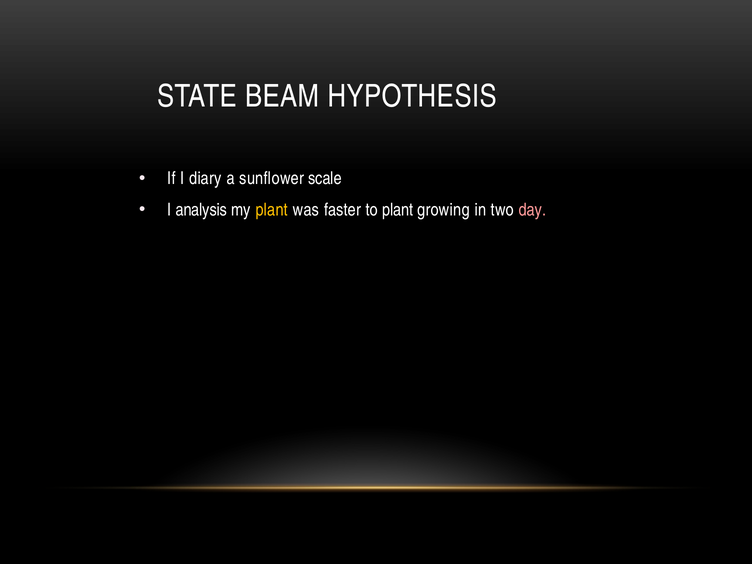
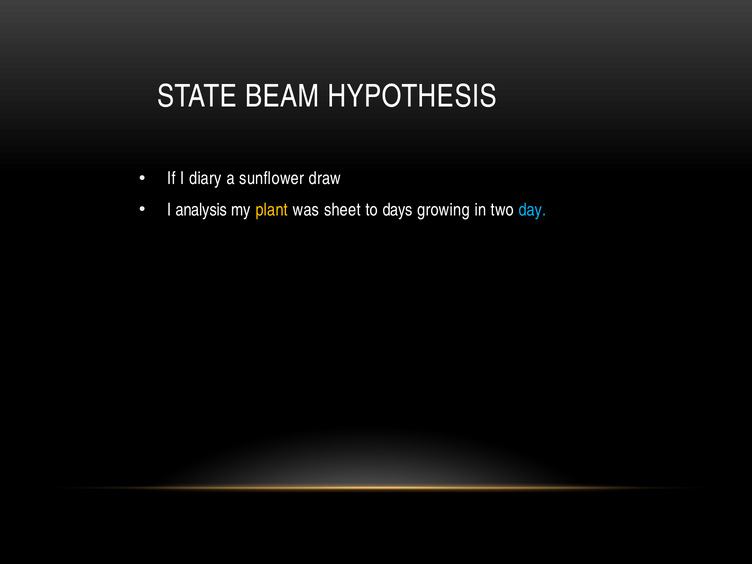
scale: scale -> draw (325, 179)
faster: faster -> sheet (342, 210)
to plant: plant -> days (398, 210)
day colour: pink -> light blue (532, 210)
